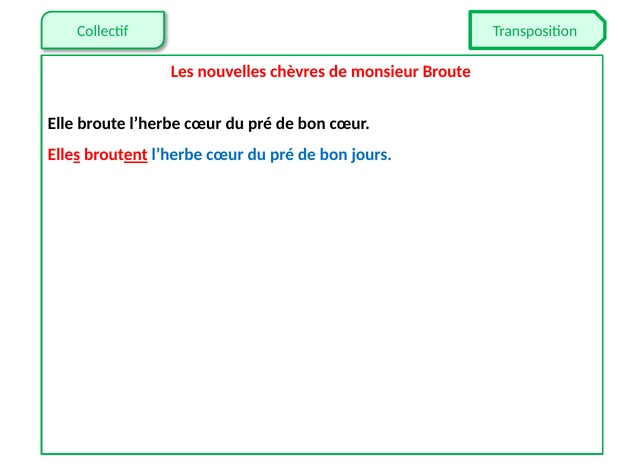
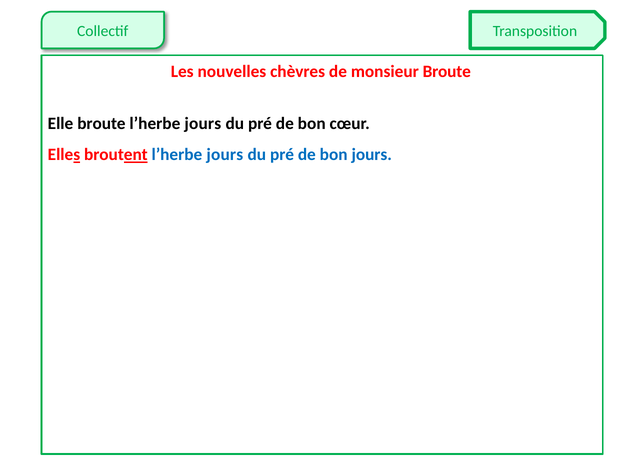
broute l’herbe cœur: cœur -> jours (203, 123)
broutent l’herbe cœur: cœur -> jours (225, 154)
